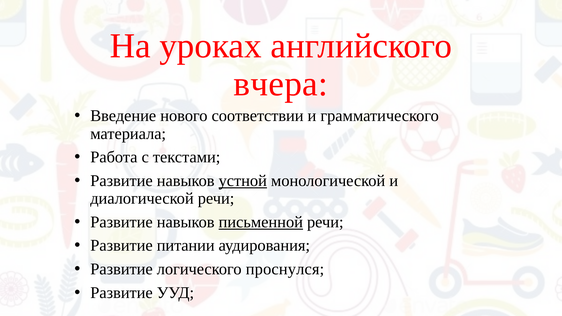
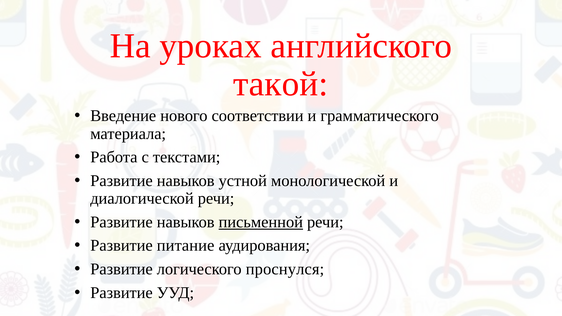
вчера: вчера -> такой (281, 84)
устной underline: present -> none (243, 181)
питании: питании -> питание (186, 246)
